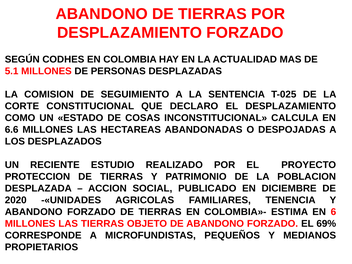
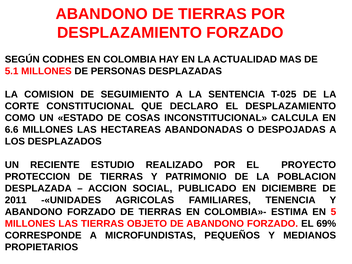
2020: 2020 -> 2011 (16, 200)
6: 6 -> 5 (333, 212)
